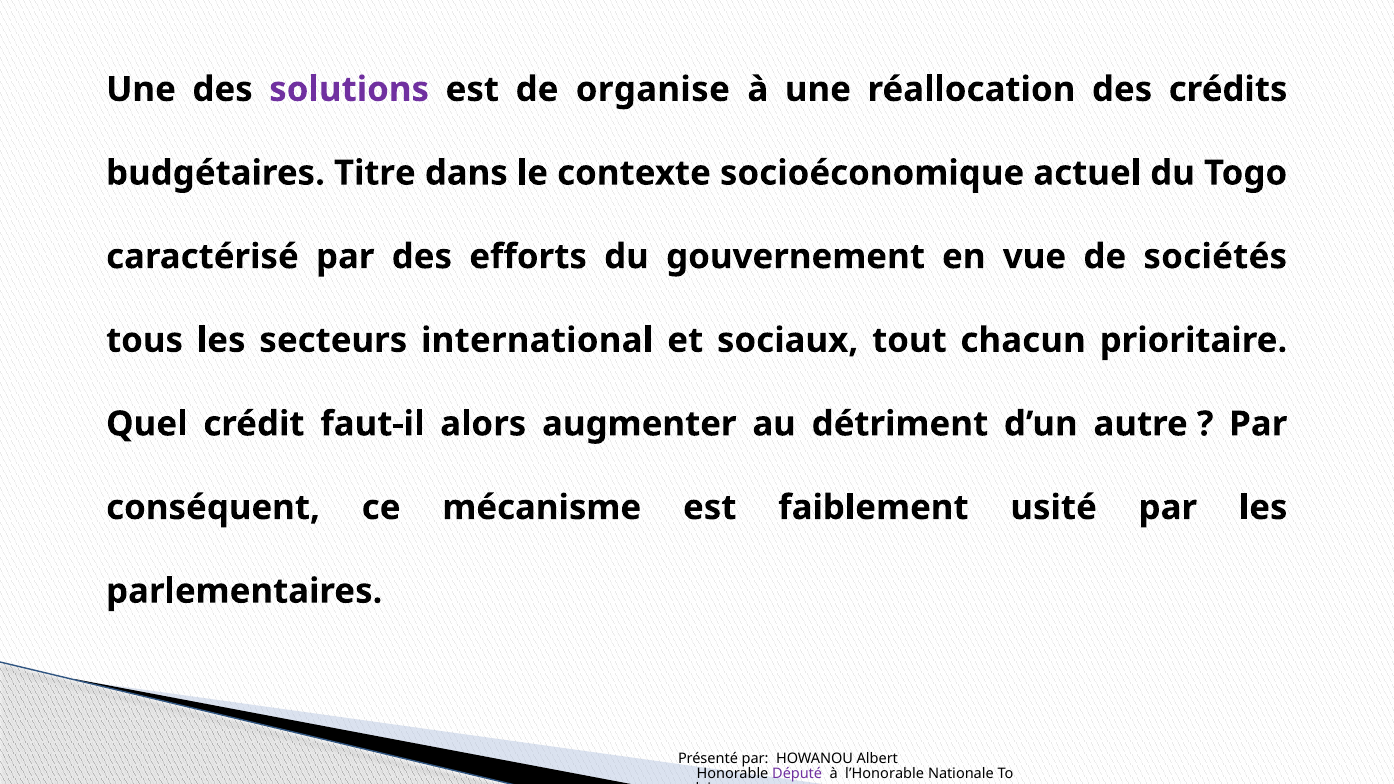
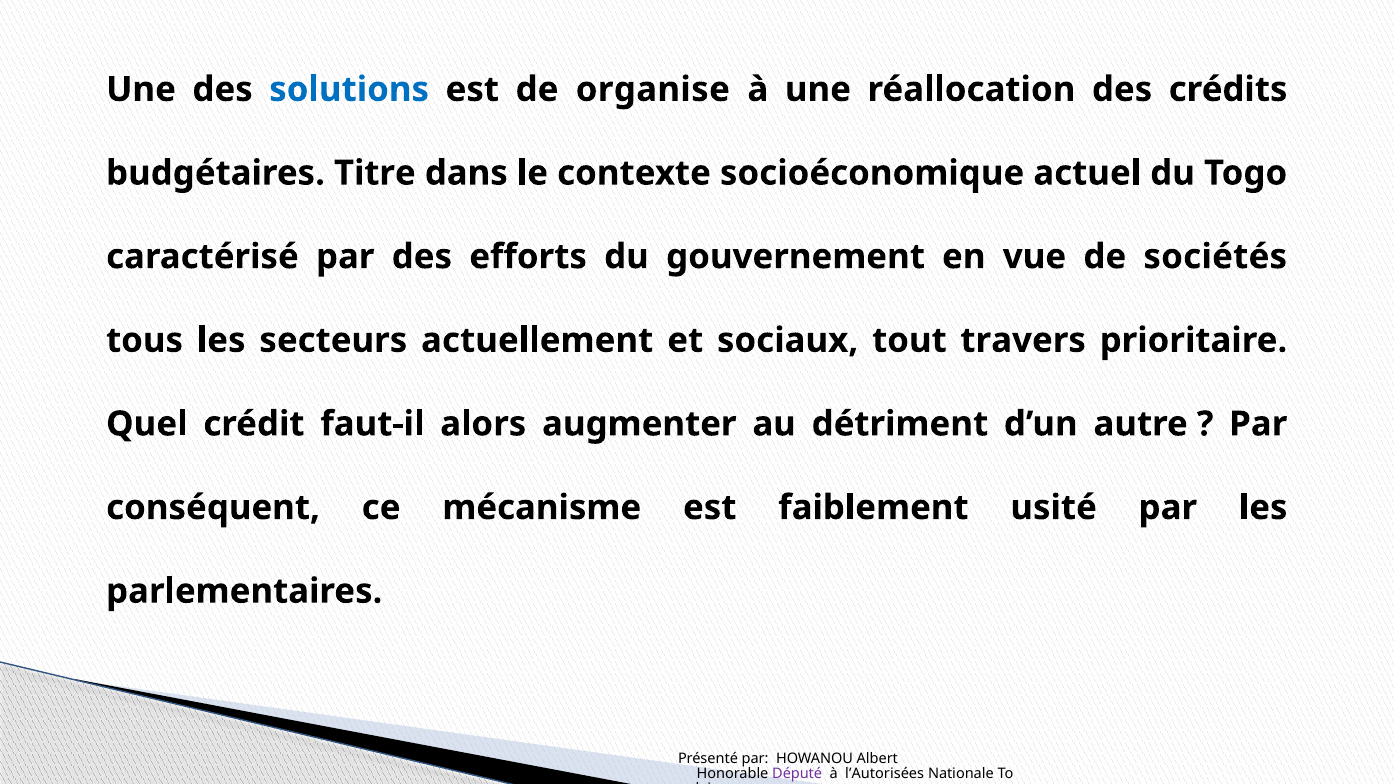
solutions colour: purple -> blue (349, 89)
international: international -> actuellement (537, 340)
chacun: chacun -> travers (1023, 340)
l’Honorable: l’Honorable -> l’Autorisées (885, 774)
